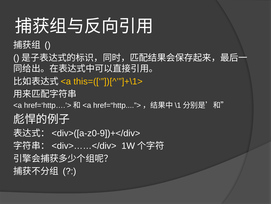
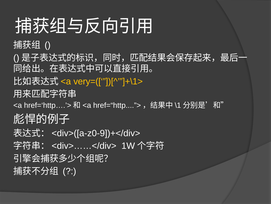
this=([‘”])[^’”]+\1>: this=([‘”])[^’”]+\1> -> very=([‘”])[^’”]+\1> (108, 81)
